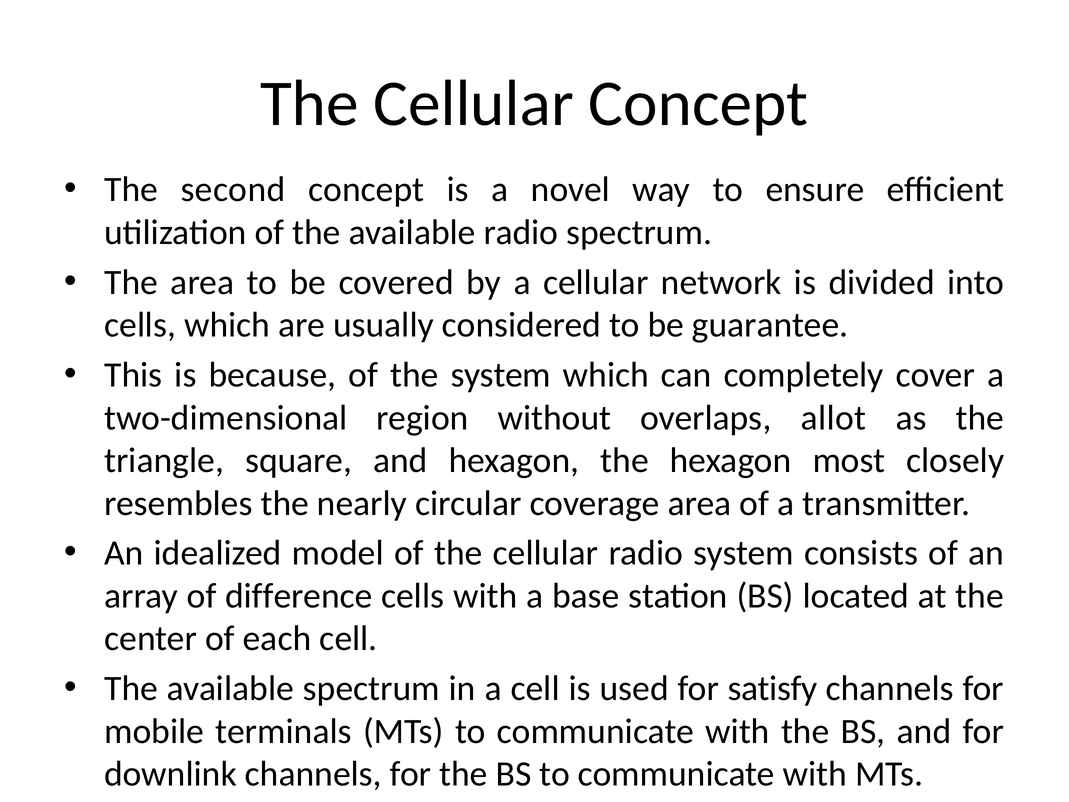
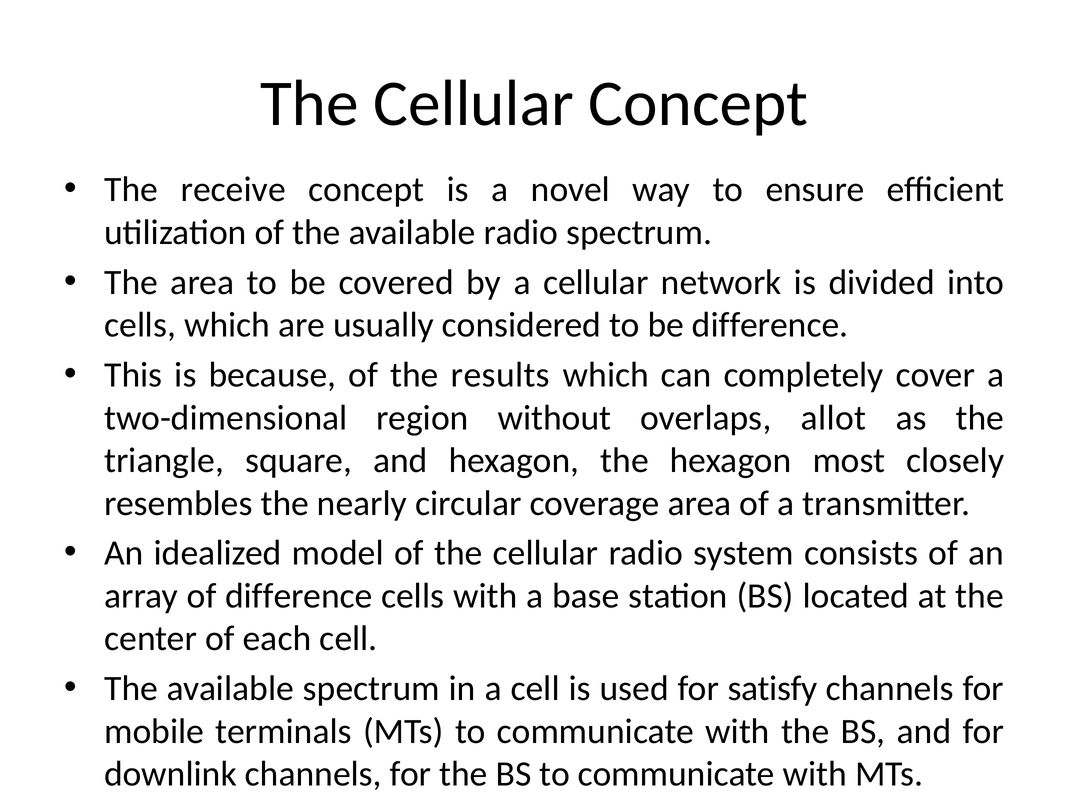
second: second -> receive (233, 190)
be guarantee: guarantee -> difference (770, 325)
the system: system -> results (500, 375)
